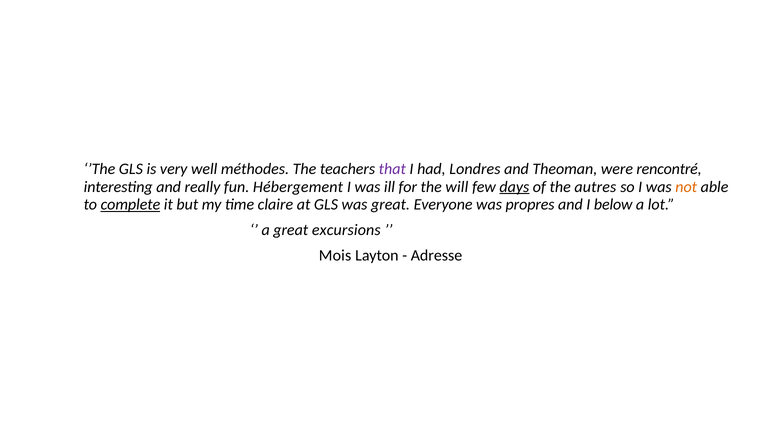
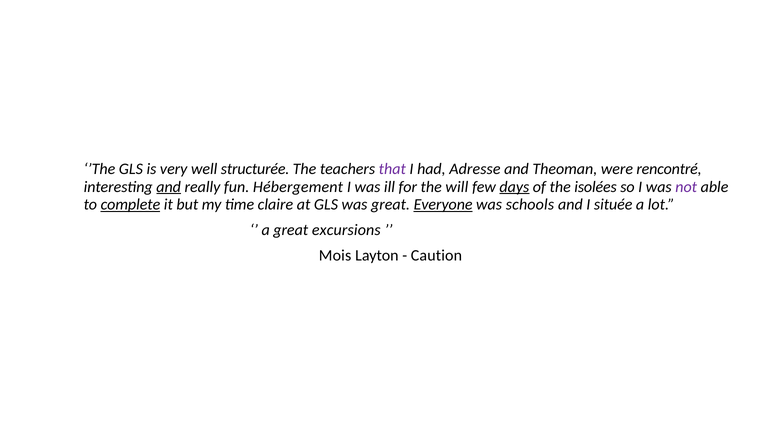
méthodes: méthodes -> structurée (255, 169)
Londres: Londres -> Adresse (475, 169)
and underline: none -> present (169, 187)
autres: autres -> isolées (596, 187)
not colour: orange -> purple (686, 187)
Everyone underline: none -> present (443, 204)
propres: propres -> schools (530, 204)
below: below -> située (613, 204)
Adresse: Adresse -> Caution (436, 256)
